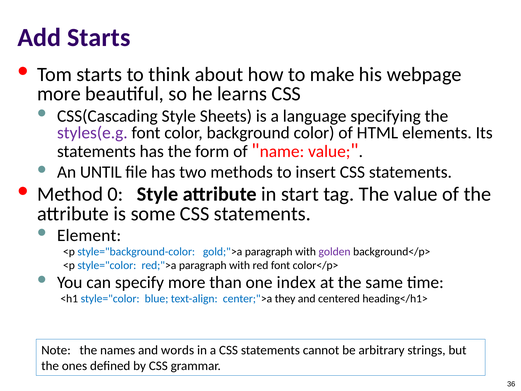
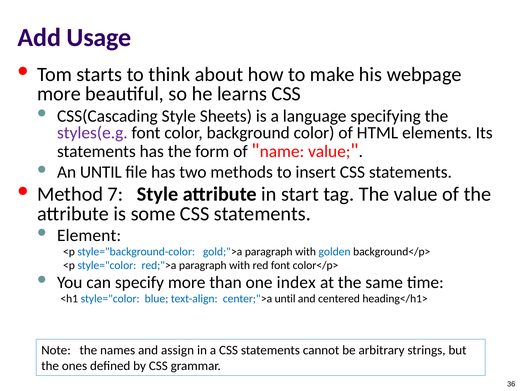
Add Starts: Starts -> Usage (99, 38)
0: 0 -> 7 (115, 194)
golden colour: purple -> blue (335, 252)
center;">a they: they -> until (285, 299)
words: words -> assign (178, 350)
